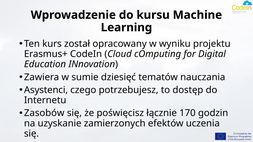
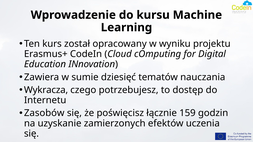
Asystenci: Asystenci -> Wykracza (46, 90)
170: 170 -> 159 (187, 113)
